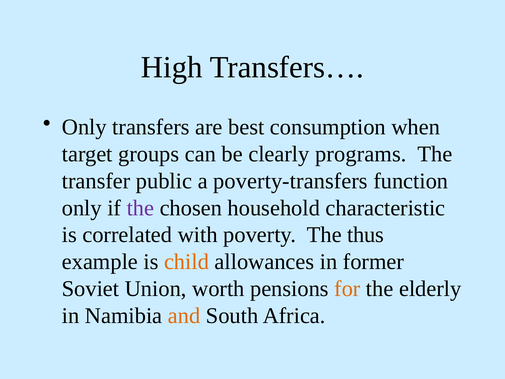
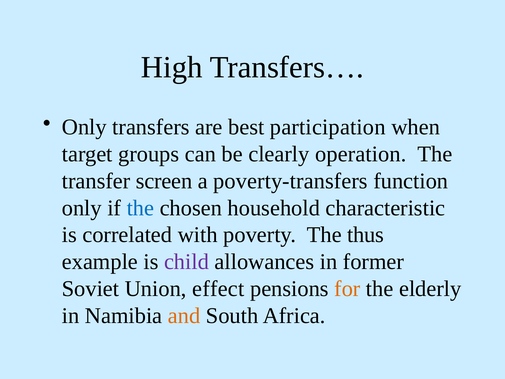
consumption: consumption -> participation (328, 127)
programs: programs -> operation (361, 154)
public: public -> screen (164, 181)
the colour: purple -> blue (140, 208)
child colour: orange -> purple (186, 262)
worth: worth -> effect (218, 289)
